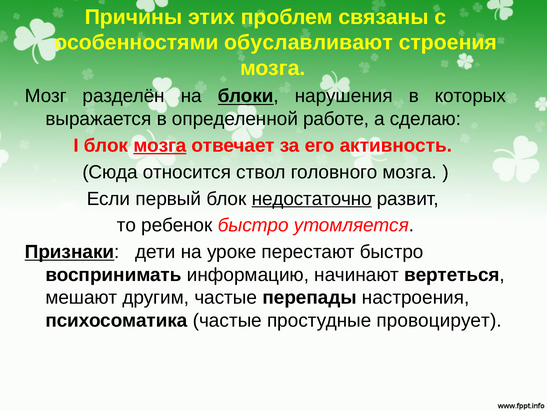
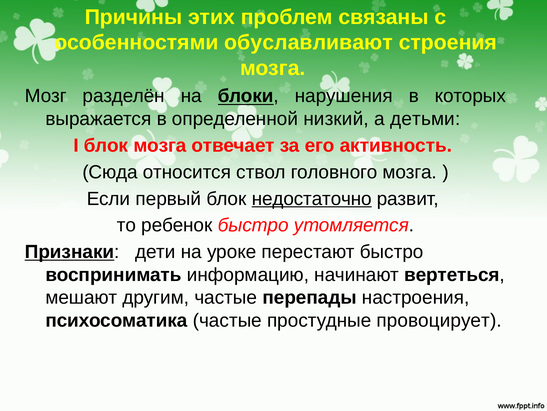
работе: работе -> низкий (336, 119)
сделаю: сделаю -> детьми (425, 119)
мозга underline: present -> none (160, 145)
